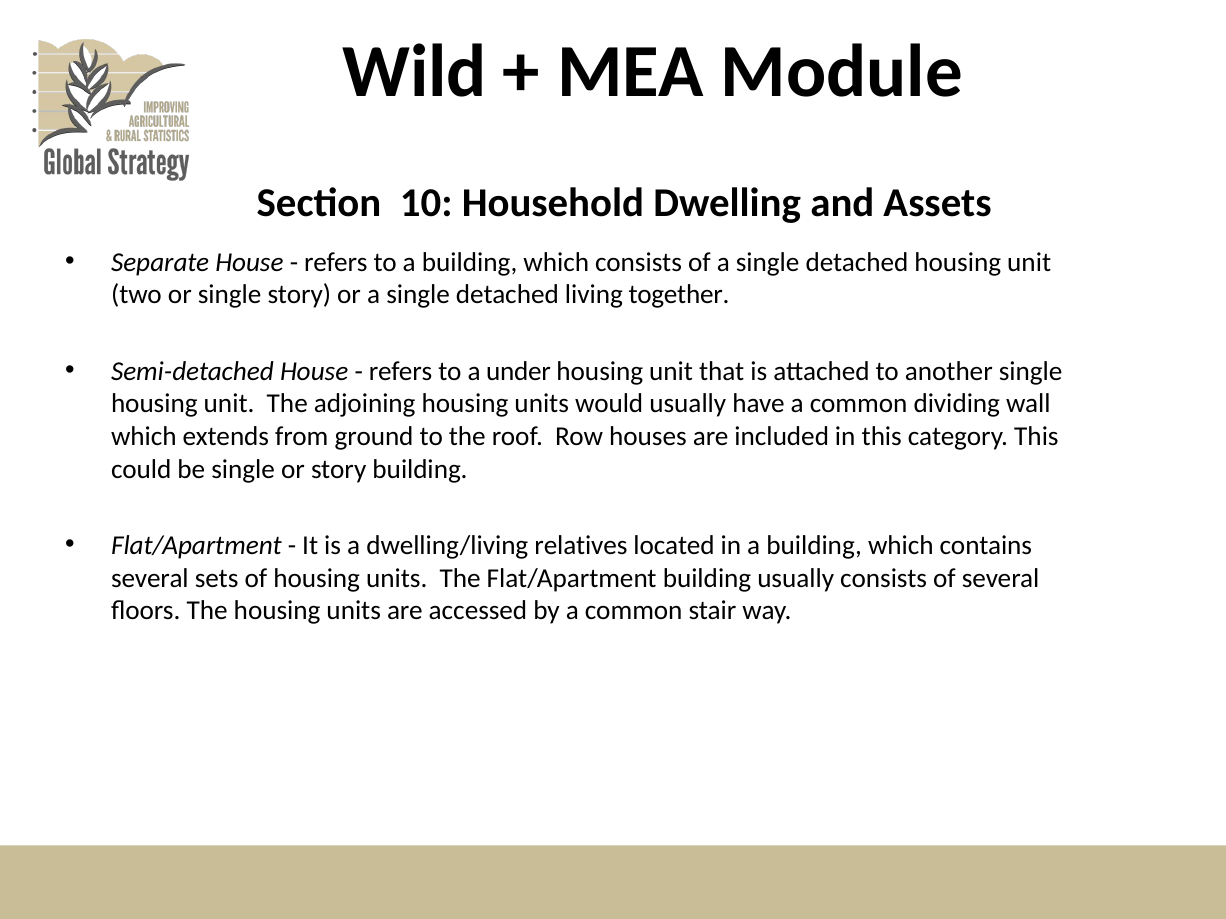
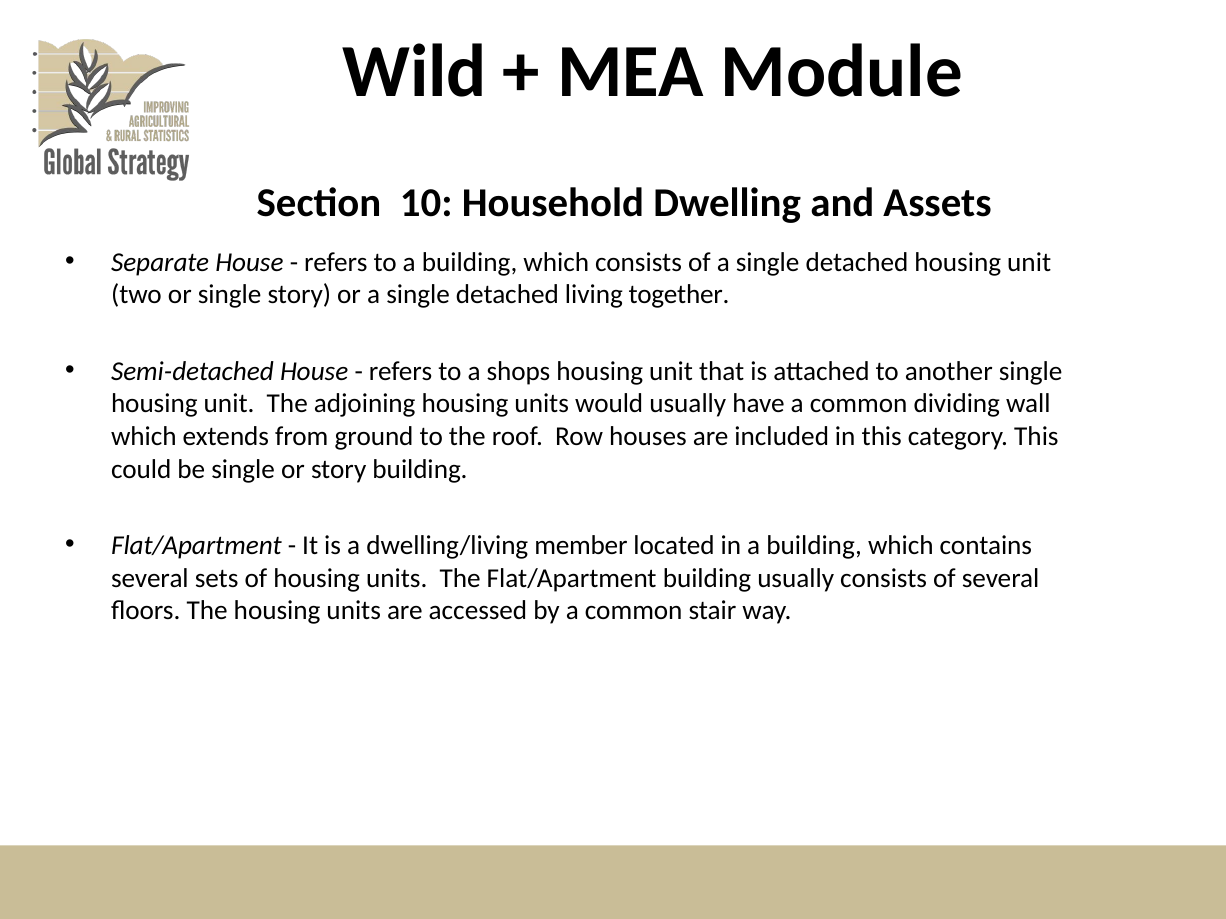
under: under -> shops (518, 371)
relatives: relatives -> member (581, 546)
